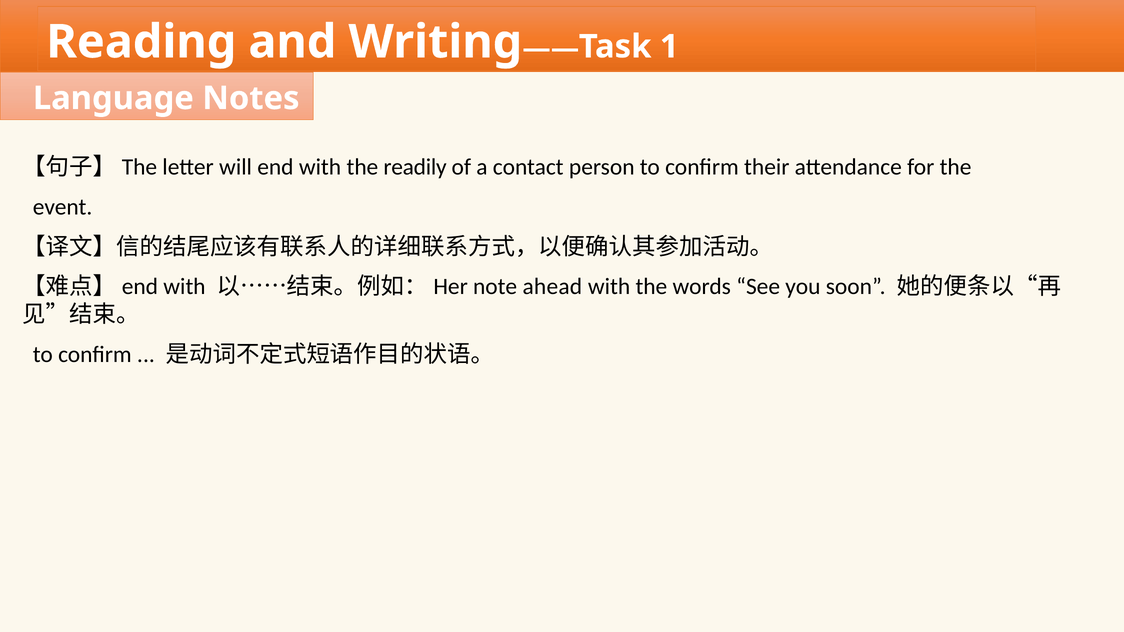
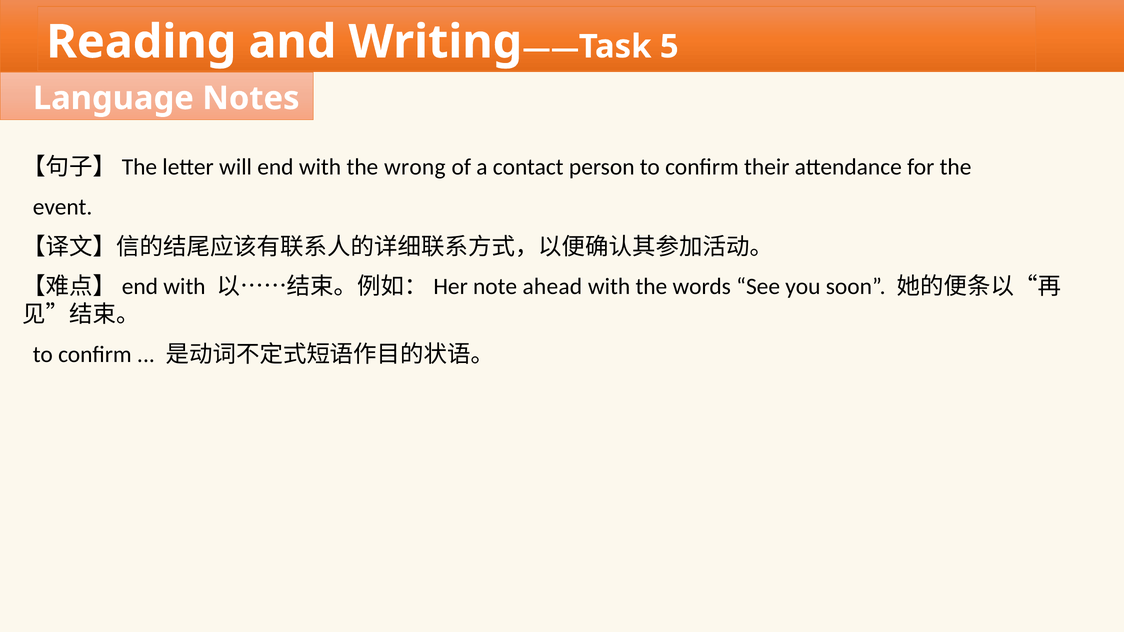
1: 1 -> 5 (669, 47)
readily: readily -> wrong (415, 167)
